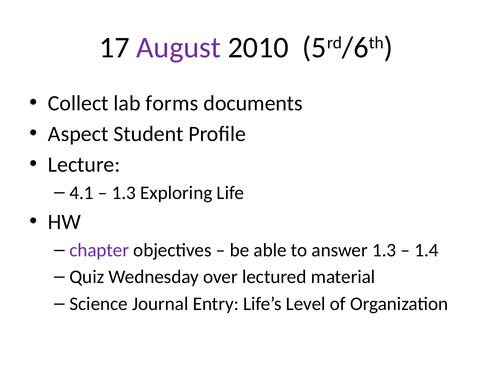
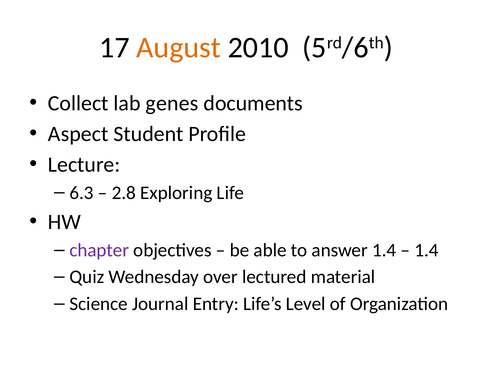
August colour: purple -> orange (179, 48)
forms: forms -> genes (172, 103)
4.1: 4.1 -> 6.3 (82, 193)
1.3: 1.3 -> 2.8 (124, 193)
answer 1.3: 1.3 -> 1.4 (384, 250)
